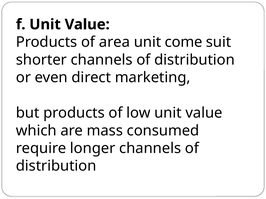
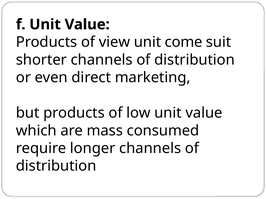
area: area -> view (114, 42)
